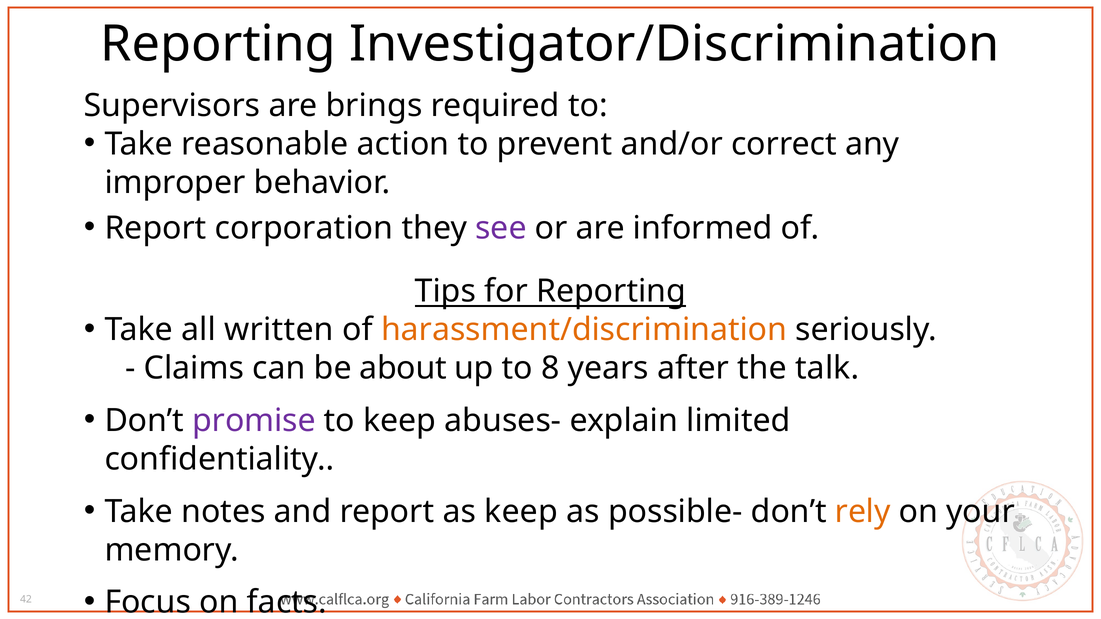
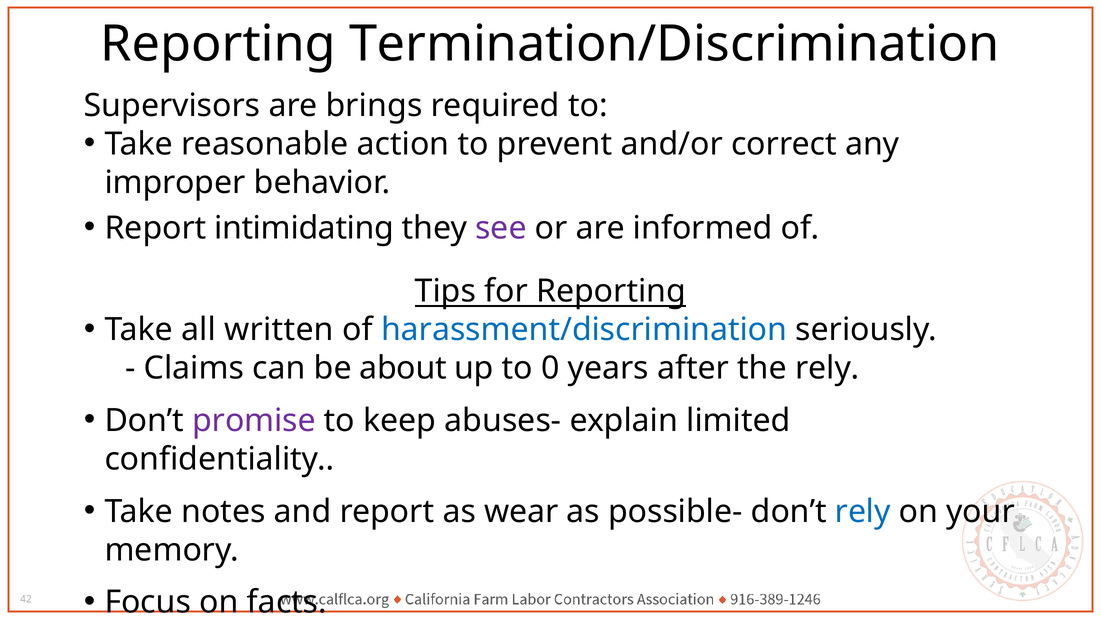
Investigator/Discrimination: Investigator/Discrimination -> Termination/Discrimination (674, 44)
corporation: corporation -> intimidating (304, 228)
harassment/discrimination colour: orange -> blue (584, 330)
8: 8 -> 0 (550, 369)
the talk: talk -> rely (827, 369)
as keep: keep -> wear (521, 512)
rely colour: orange -> blue (863, 512)
